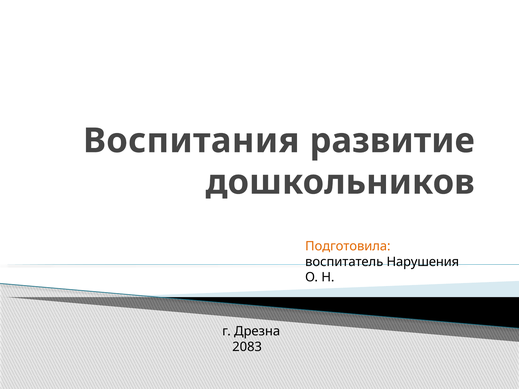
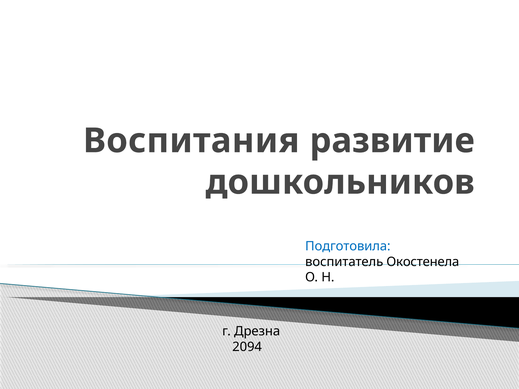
Подготовила colour: orange -> blue (348, 246)
Нарушения: Нарушения -> Окостенела (423, 262)
2083: 2083 -> 2094 (247, 347)
